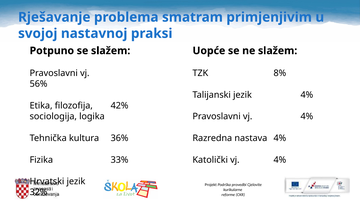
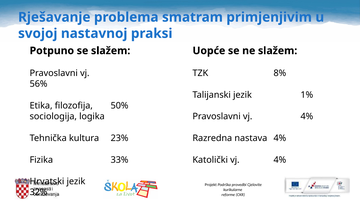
jezik 4%: 4% -> 1% (307, 95)
42%: 42% -> 50% (120, 105)
36%: 36% -> 23% (120, 138)
